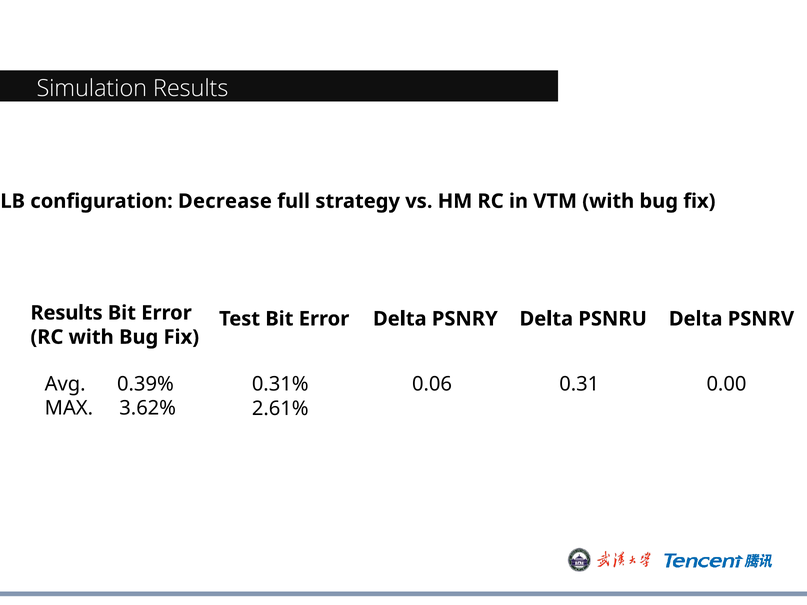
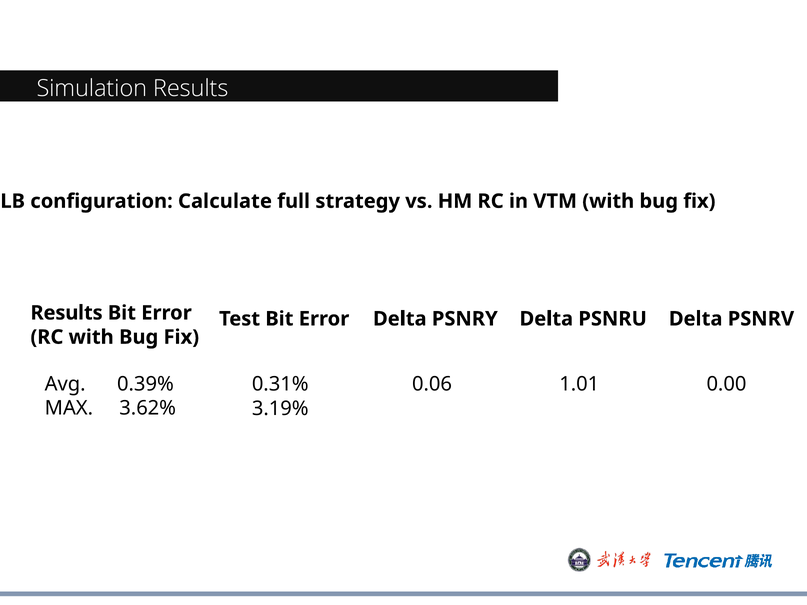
Decrease: Decrease -> Calculate (225, 201)
0.31: 0.31 -> 1.01 (579, 384)
2.61%: 2.61% -> 3.19% (280, 409)
